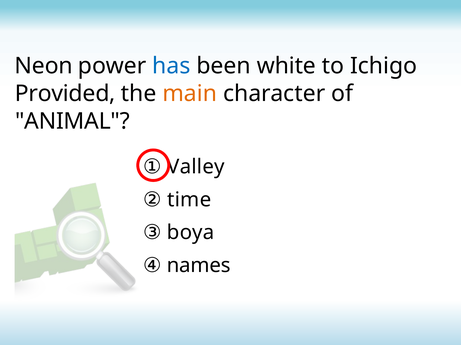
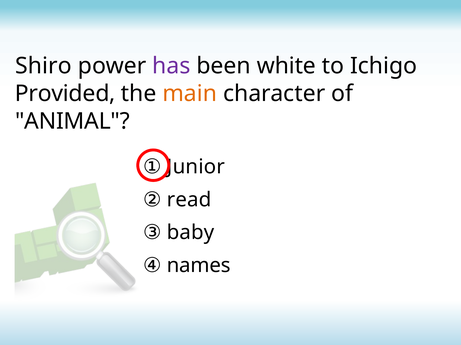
Neon: Neon -> Shiro (43, 66)
has colour: blue -> purple (171, 66)
Valley: Valley -> Junior (196, 167)
time: time -> read (189, 200)
boya: boya -> baby (191, 233)
